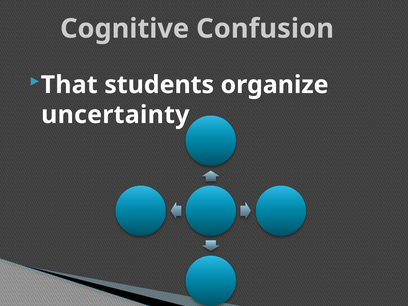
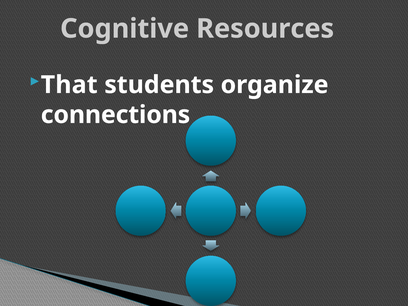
Confusion: Confusion -> Resources (265, 29)
uncertainty: uncertainty -> connections (115, 115)
